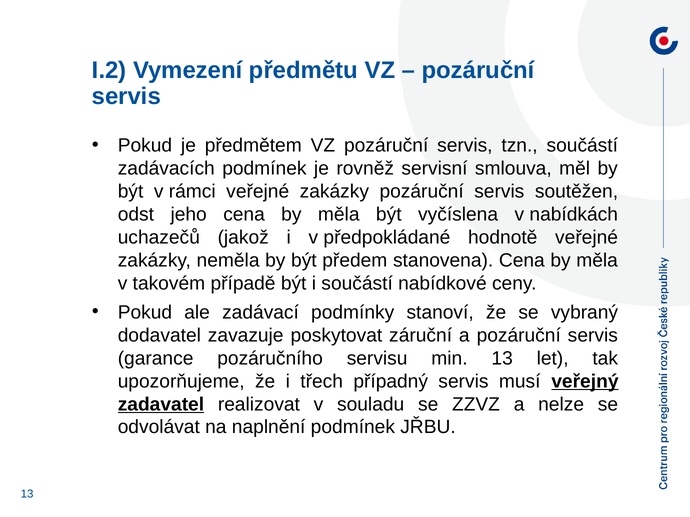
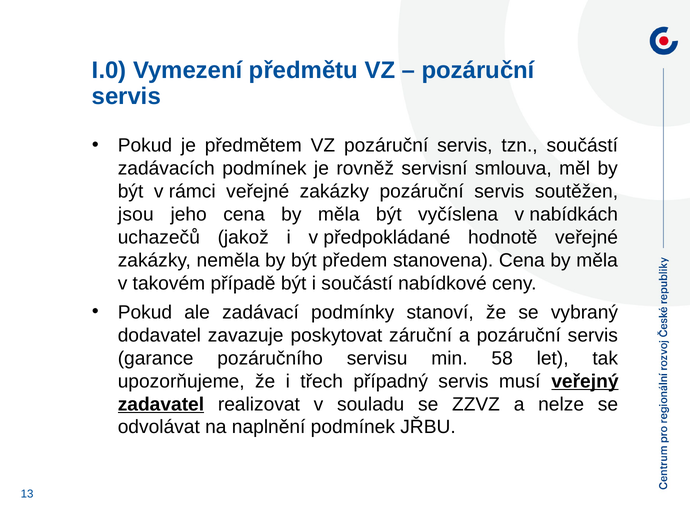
I.2: I.2 -> I.0 (109, 70)
odst: odst -> jsou (136, 215)
min 13: 13 -> 58 (502, 359)
